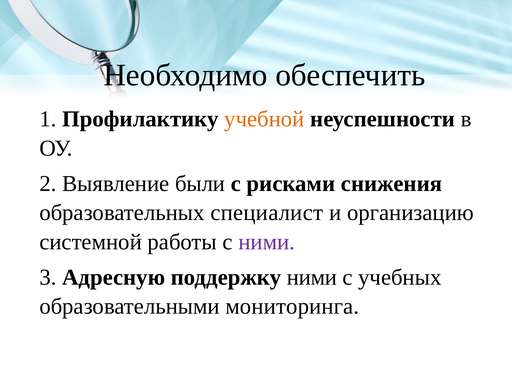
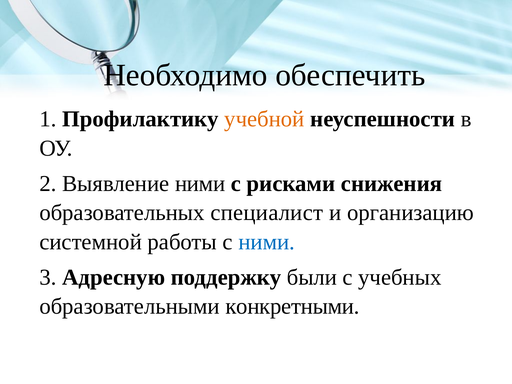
Выявление были: были -> ними (200, 184)
ними colour: purple -> blue (267, 242)
поддержку ними: ними -> были (312, 277)
мониторинга: мониторинга -> конкретными (293, 306)
